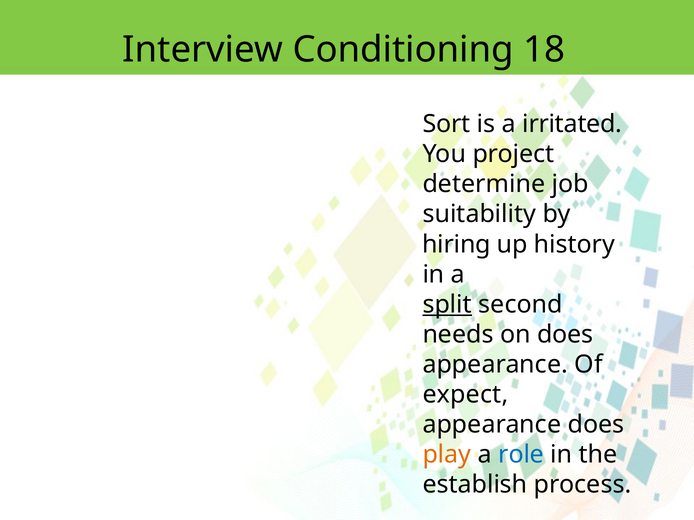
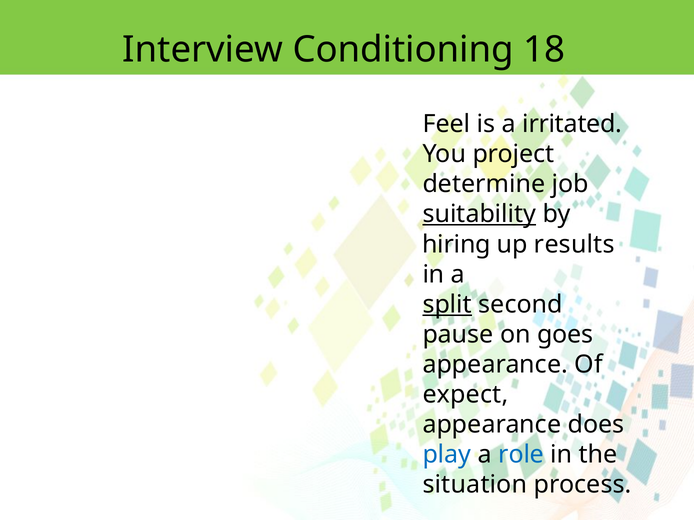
Sort: Sort -> Feel (446, 124)
suitability underline: none -> present (479, 214)
history: history -> results (574, 244)
needs: needs -> pause (458, 335)
on does: does -> goes (565, 335)
play colour: orange -> blue (447, 455)
establish: establish -> situation (475, 485)
